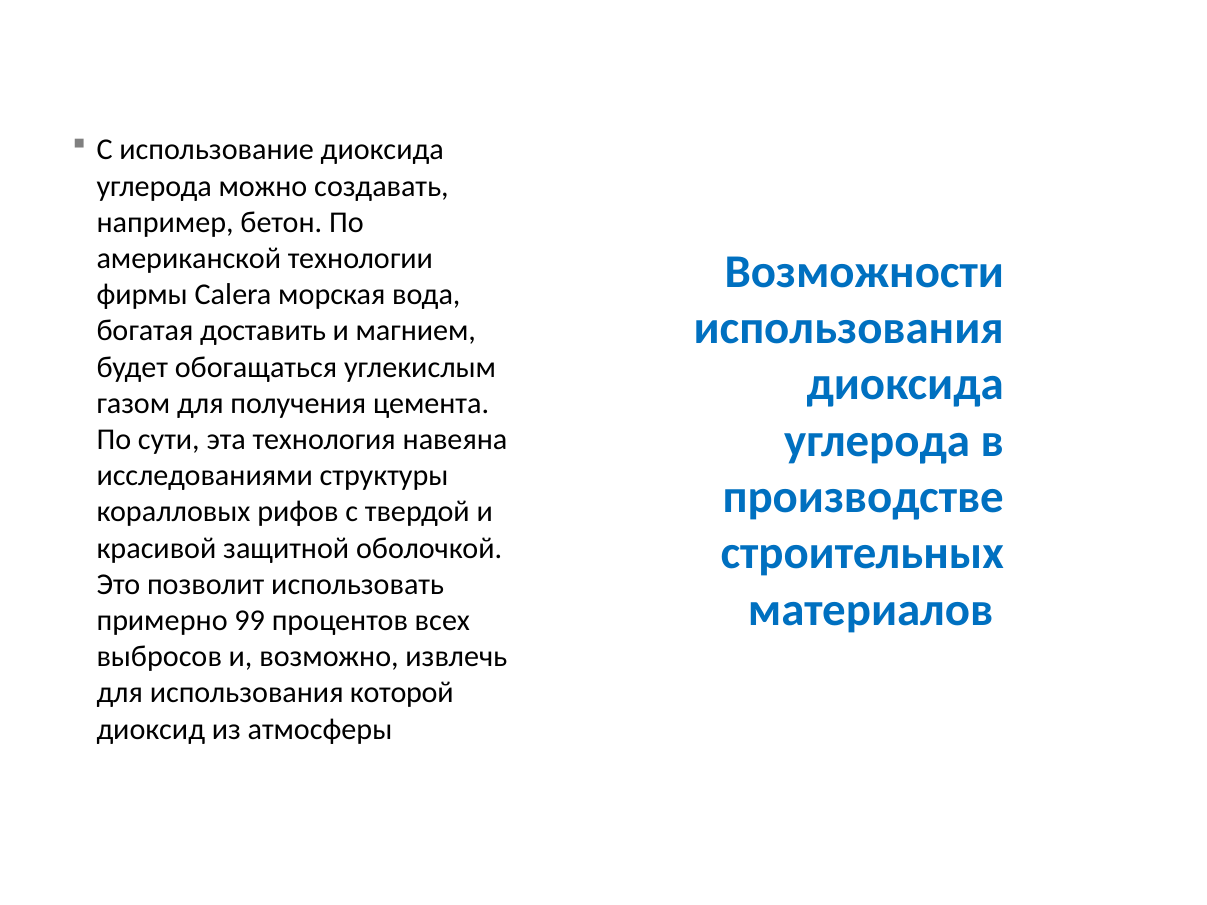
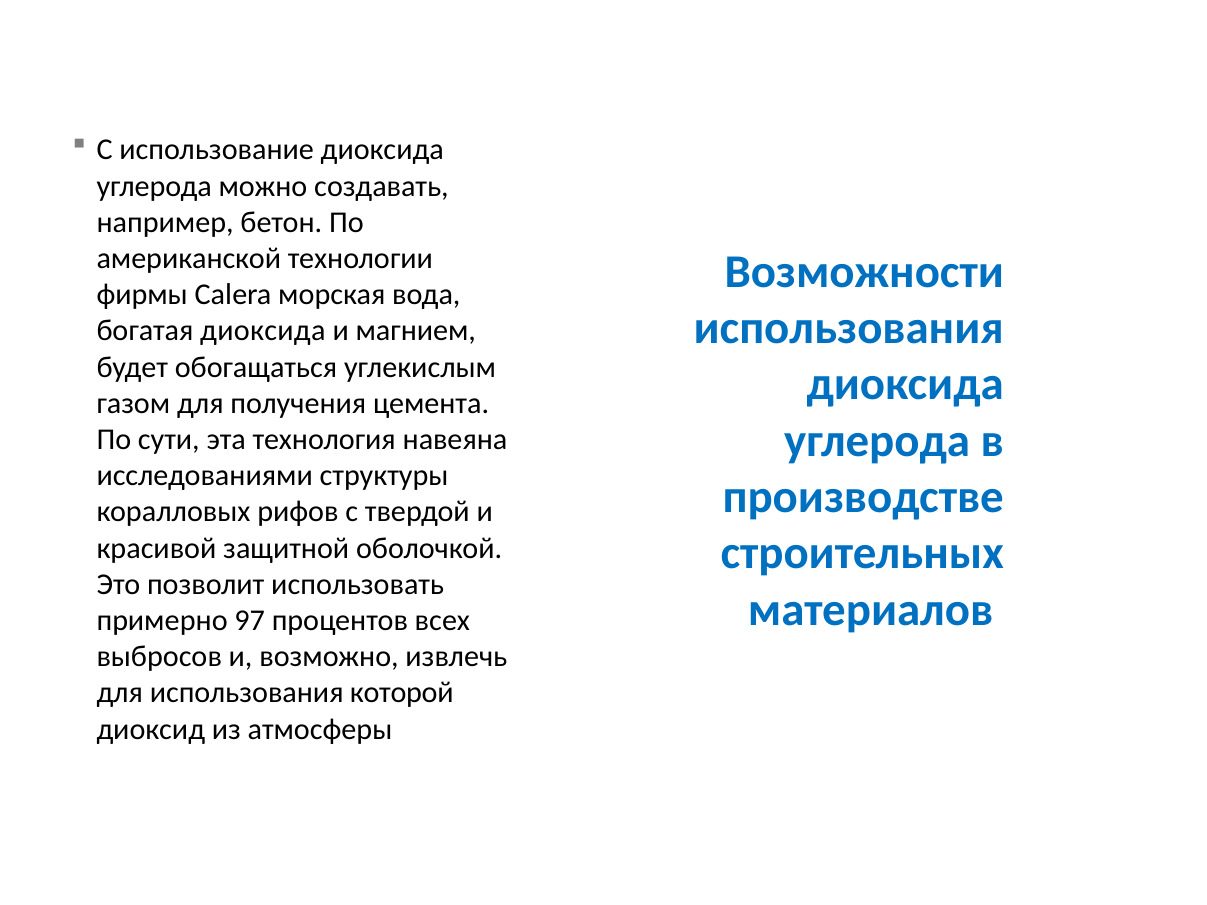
богатая доставить: доставить -> диоксида (263, 331)
99: 99 -> 97 (250, 621)
